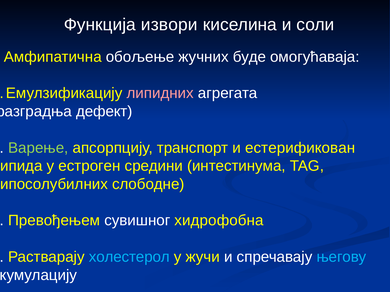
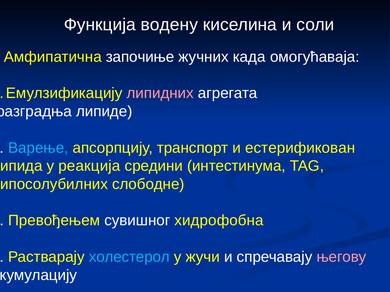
извори: извори -> водену (169, 25)
обољење: обољење -> започиње (140, 57)
буде: буде -> када (249, 57)
дефект: дефект -> липиде (104, 112)
Варење colour: light green -> light blue (38, 148)
естроген: естроген -> реакција (89, 166)
његову colour: light blue -> pink (341, 257)
